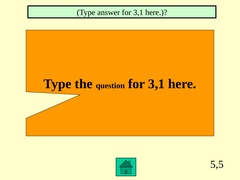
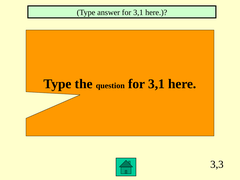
5,5: 5,5 -> 3,3 (217, 164)
